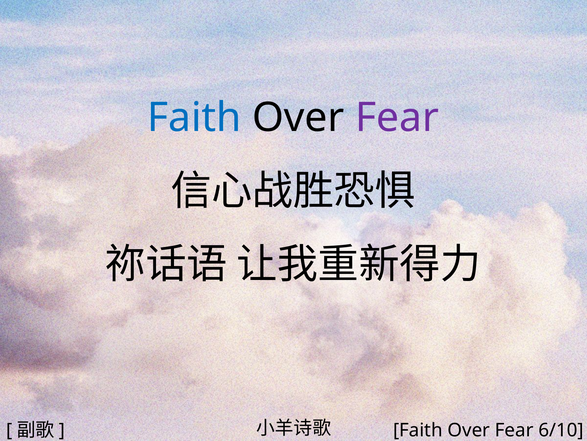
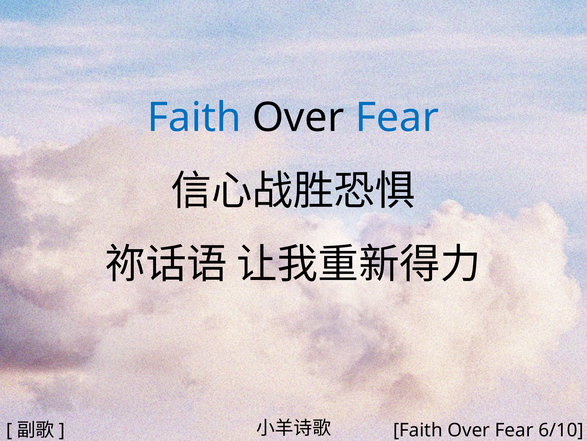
Fear colour: purple -> blue (397, 118)
